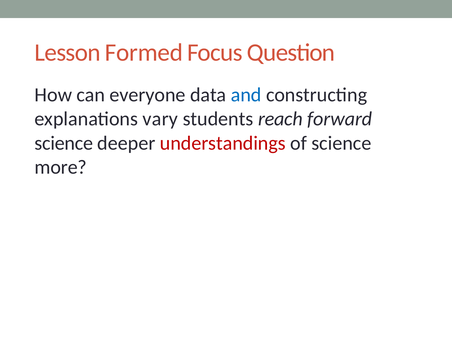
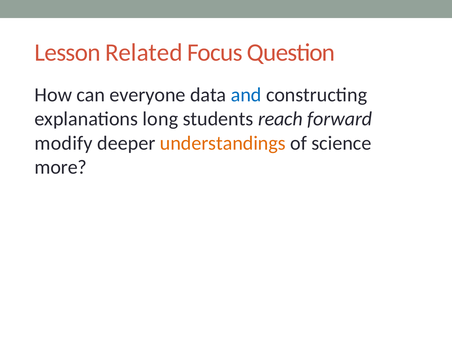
Formed: Formed -> Related (144, 53)
vary: vary -> long (160, 119)
science: science -> modify (64, 143)
understandings colour: red -> orange (223, 143)
